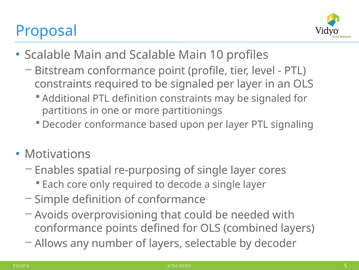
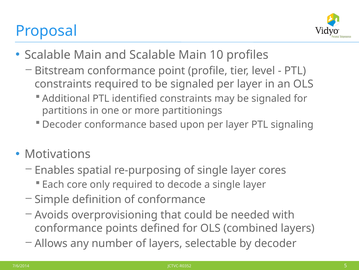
PTL definition: definition -> identified (134, 98)
